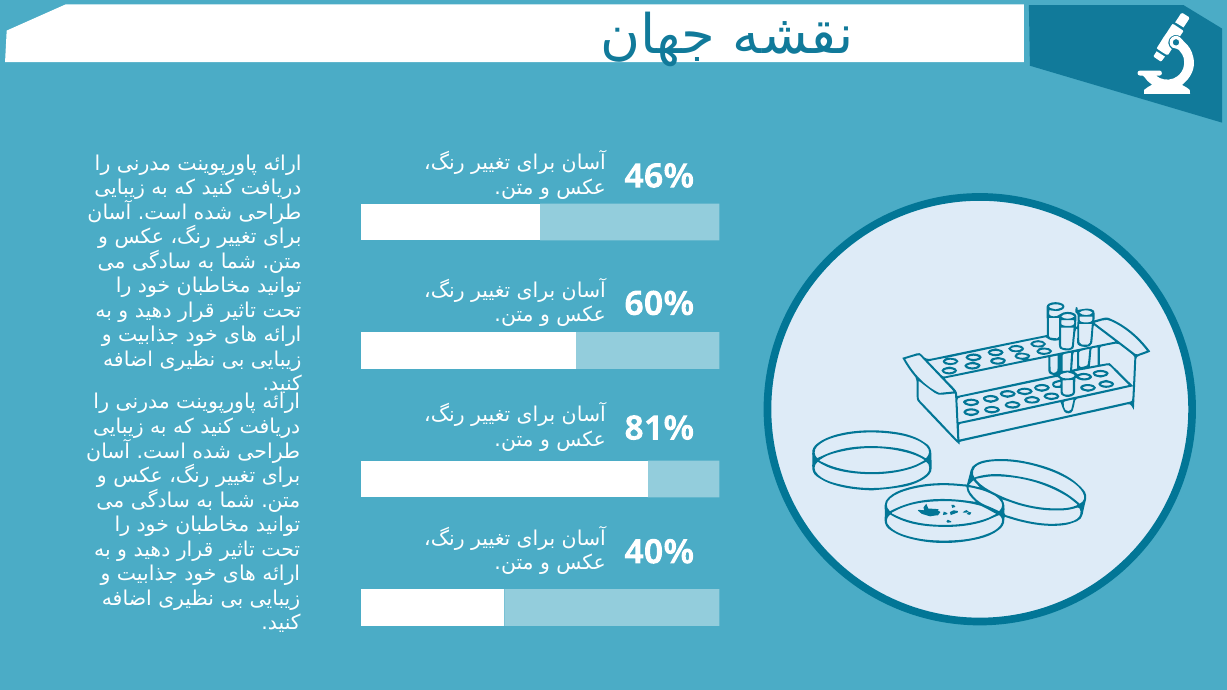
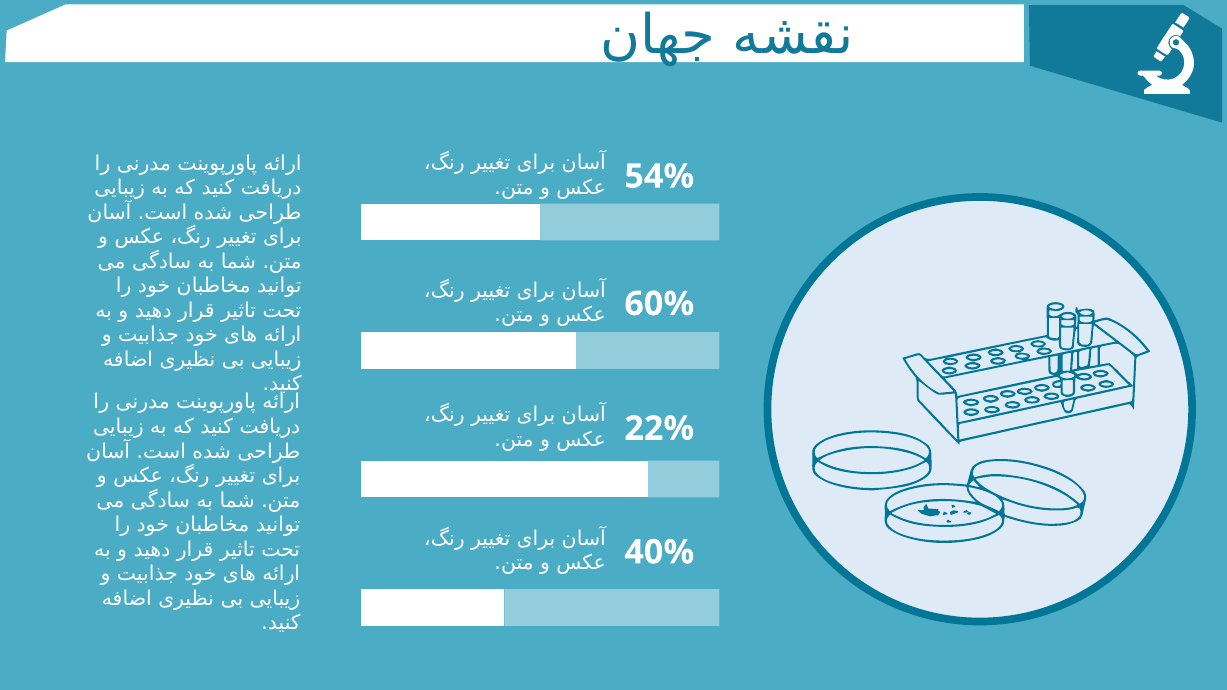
46%: 46% -> 54% (659, 176)
81%: 81% -> 22% (659, 429)
